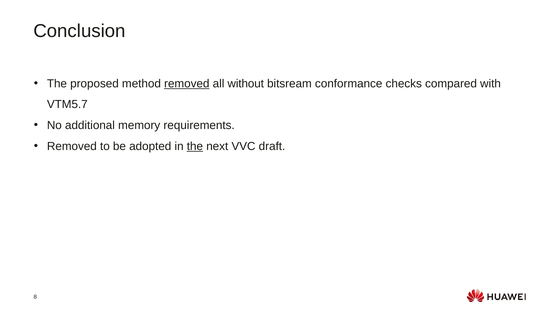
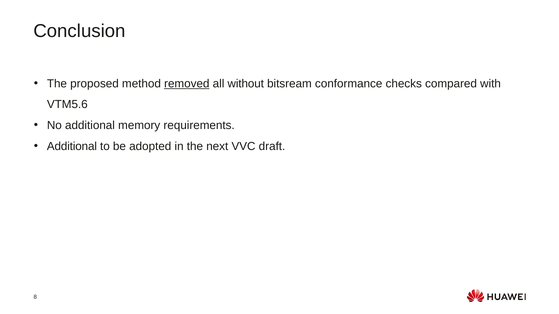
VTM5.7: VTM5.7 -> VTM5.6 (67, 105)
Removed: Removed -> Additional (72, 146)
the underline: present -> none (195, 146)
